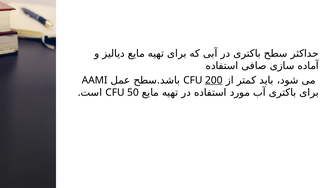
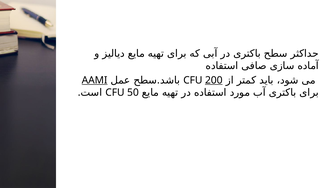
AAMI underline: none -> present (95, 80)
